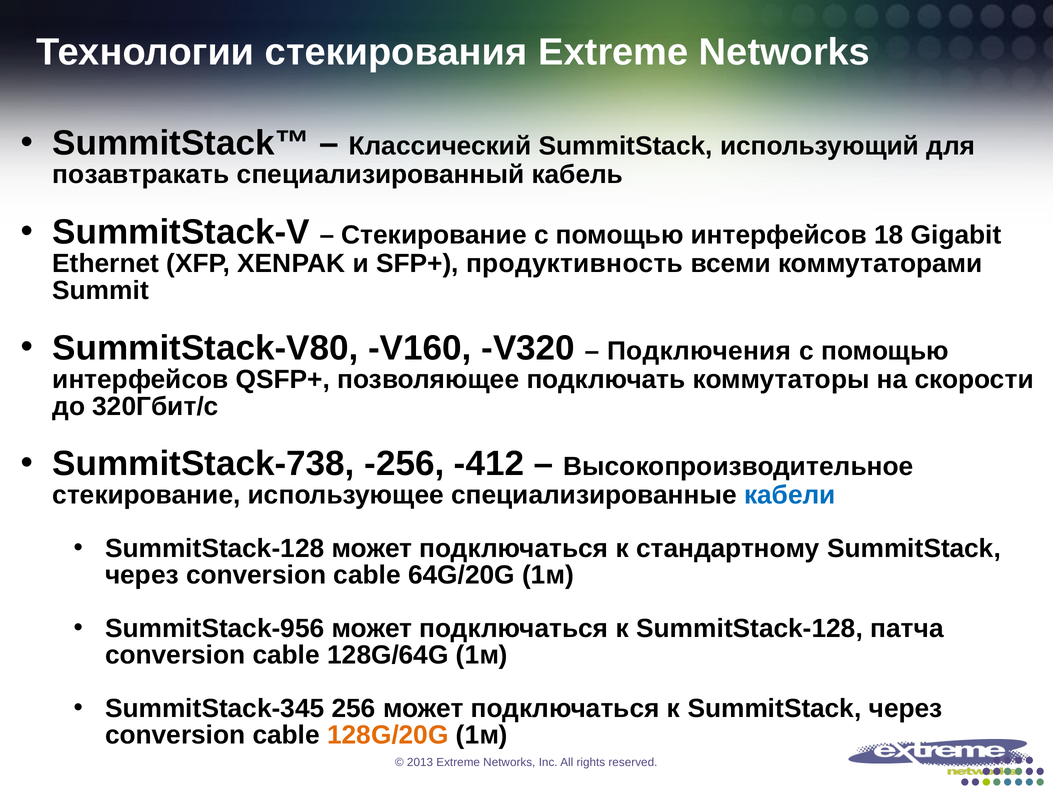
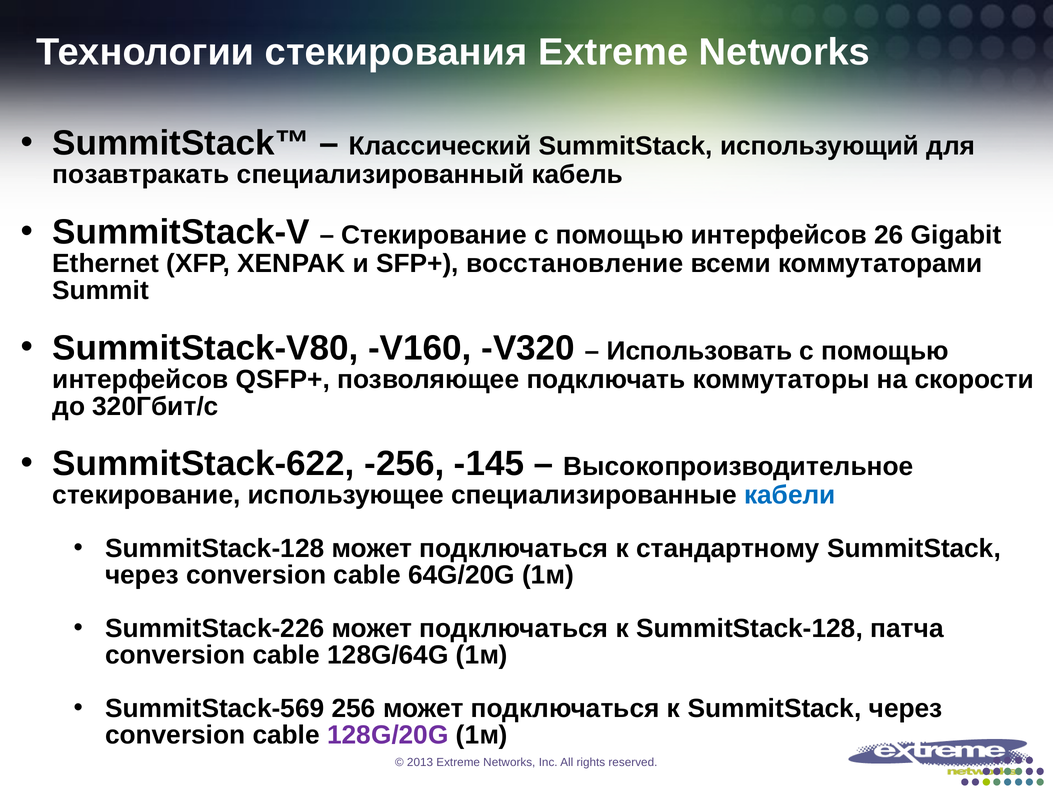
18: 18 -> 26 (889, 235)
продуктивность: продуктивность -> восстановление (575, 264)
Подключения: Подключения -> Использовать (700, 351)
SummitStack-738: SummitStack-738 -> SummitStack-622 (204, 464)
-412: -412 -> -145 (489, 464)
SummitStack-956: SummitStack-956 -> SummitStack-226 (215, 629)
SummitStack-345: SummitStack-345 -> SummitStack-569 (215, 709)
128G/20G colour: orange -> purple (388, 736)
